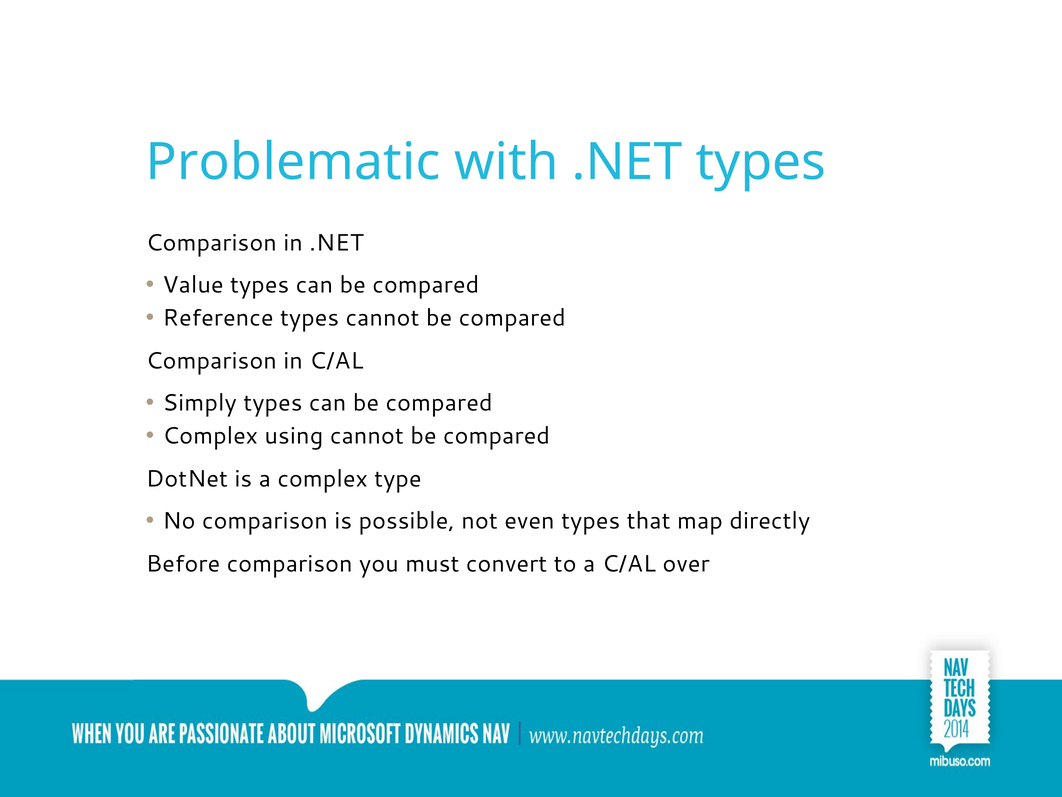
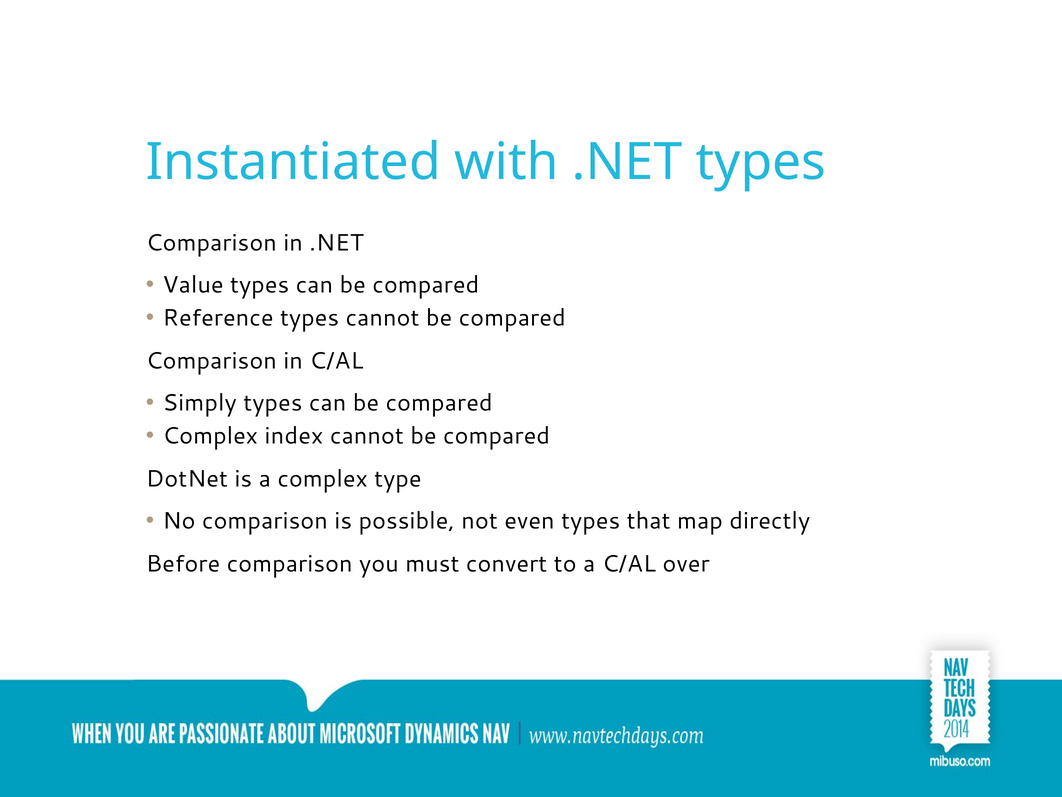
Problematic: Problematic -> Instantiated (293, 162)
using: using -> index (294, 436)
